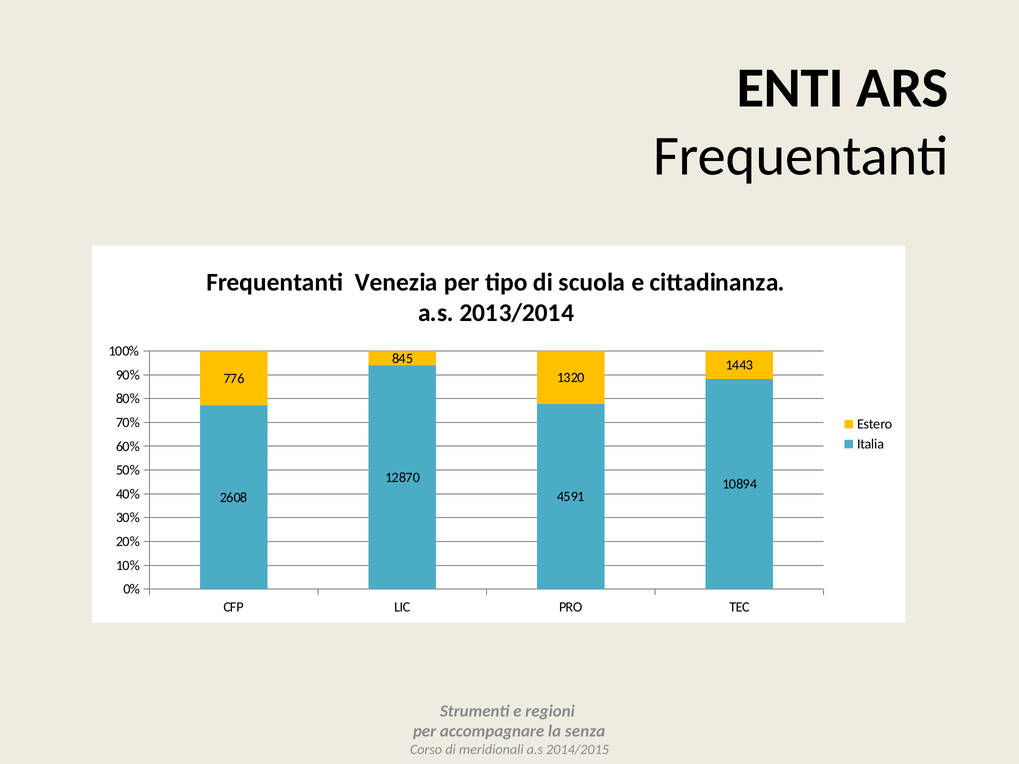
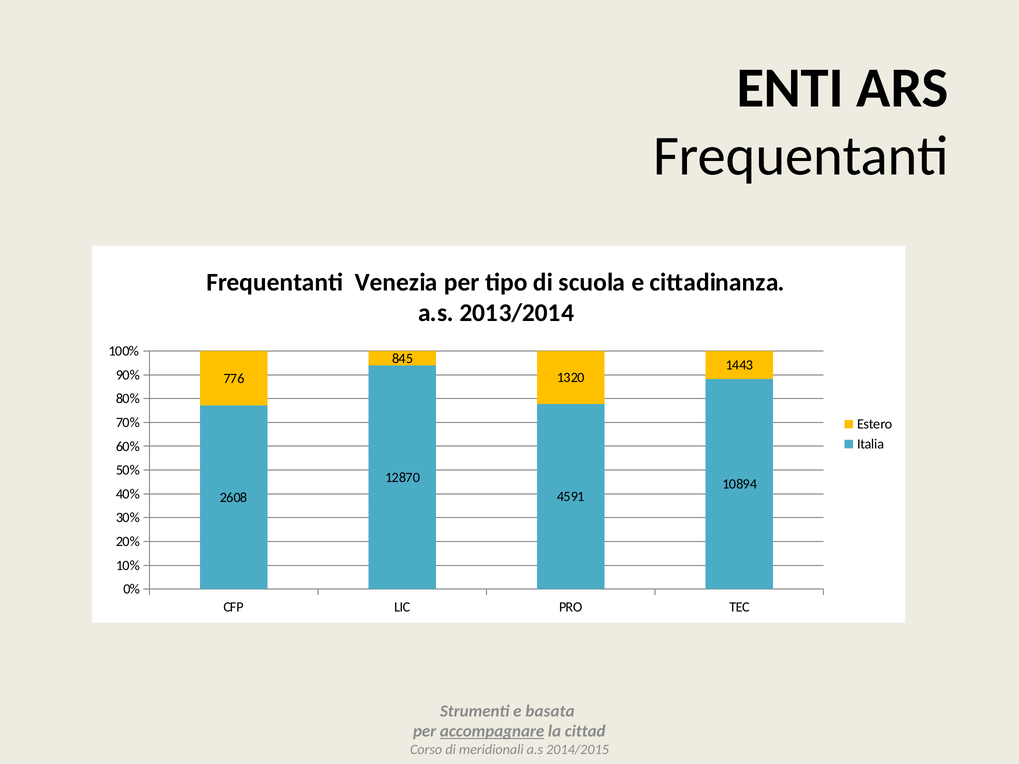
regioni: regioni -> basata (550, 711)
accompagnare underline: none -> present (492, 732)
senza: senza -> cittad (585, 732)
